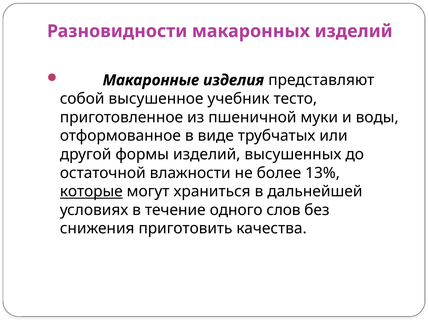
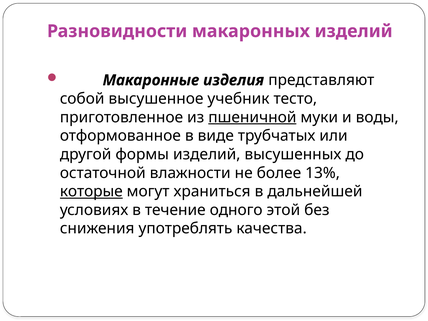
пшеничной underline: none -> present (252, 117)
слов: слов -> этой (283, 210)
приготовить: приготовить -> употреблять (185, 229)
